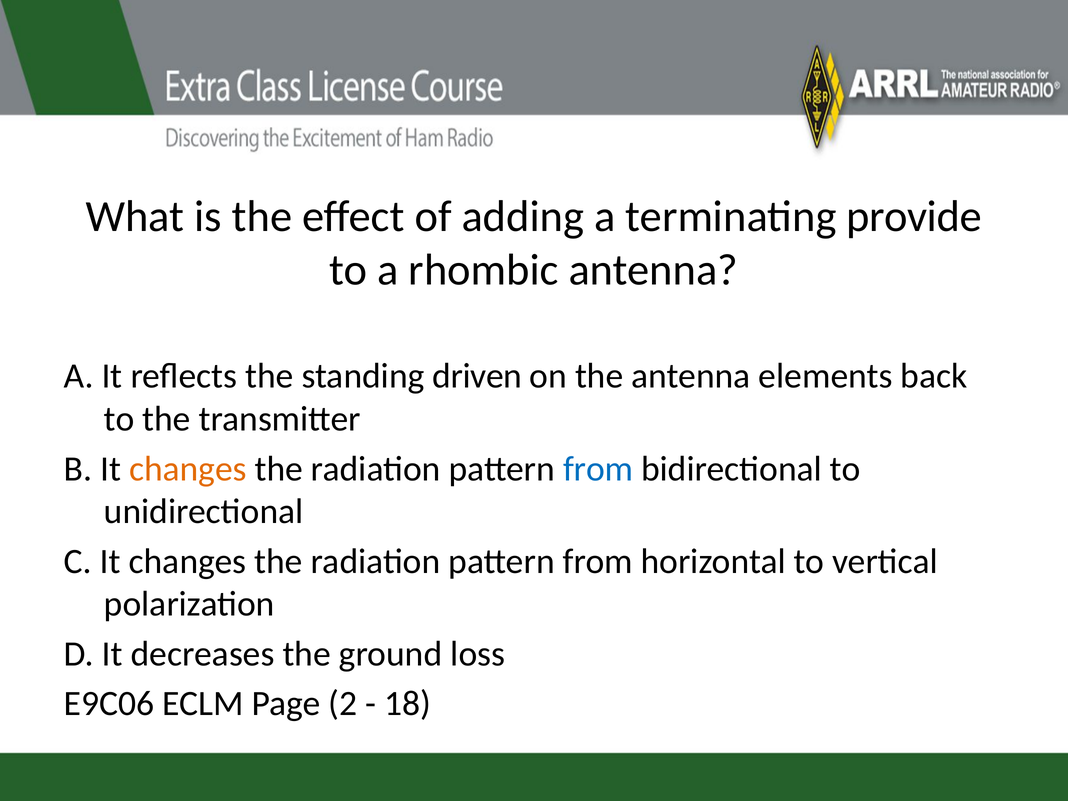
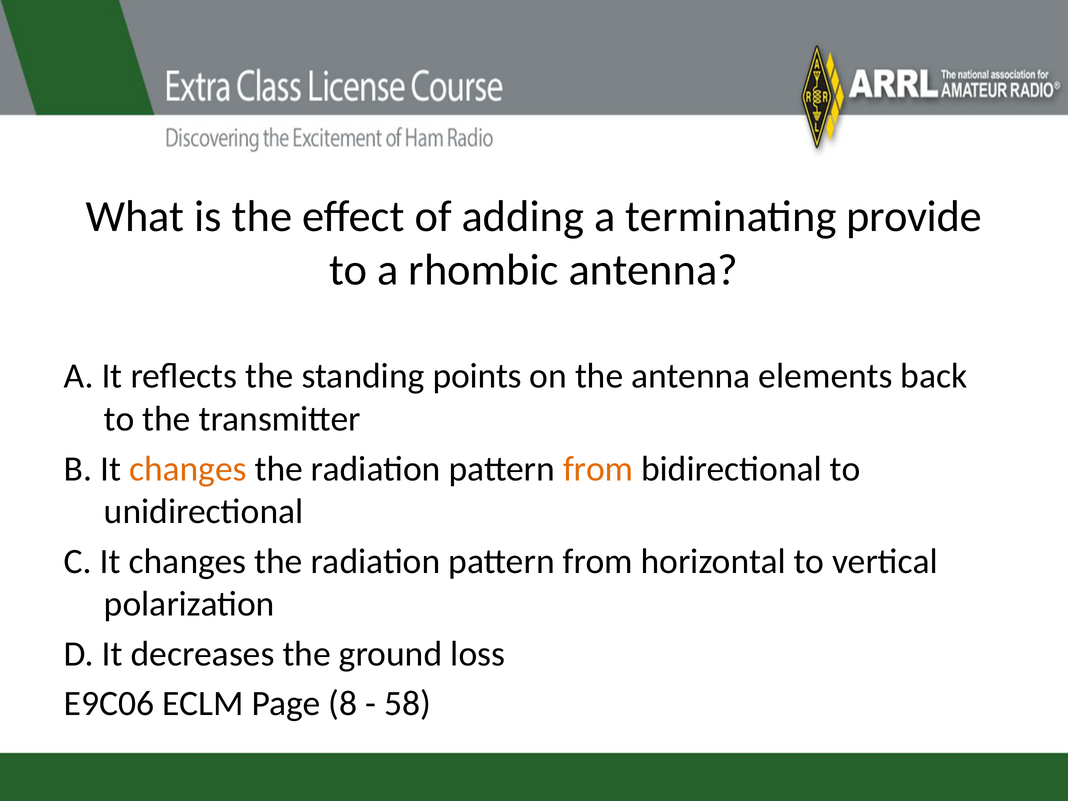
driven: driven -> points (477, 376)
from colour: blue -> orange (598, 469)
2: 2 -> 8 (343, 704)
18: 18 -> 58 (408, 704)
